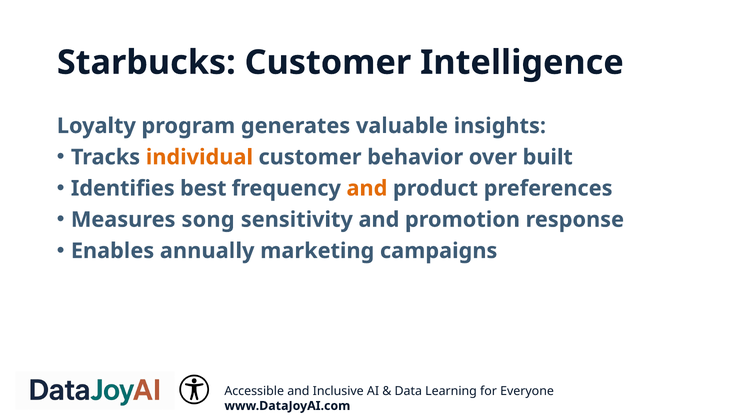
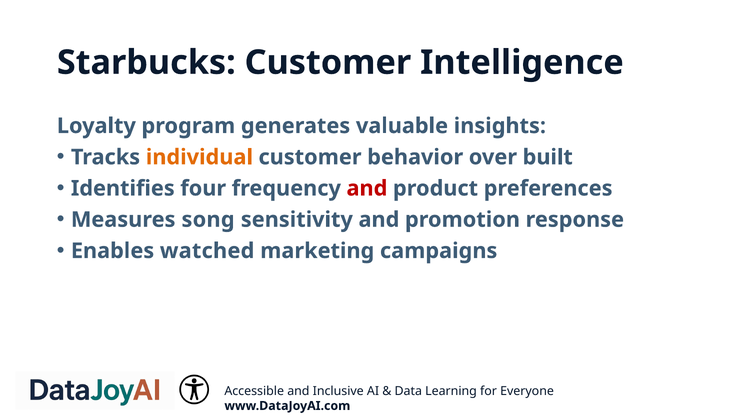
best: best -> four (203, 189)
and colour: orange -> red (367, 189)
annually: annually -> watched (207, 251)
